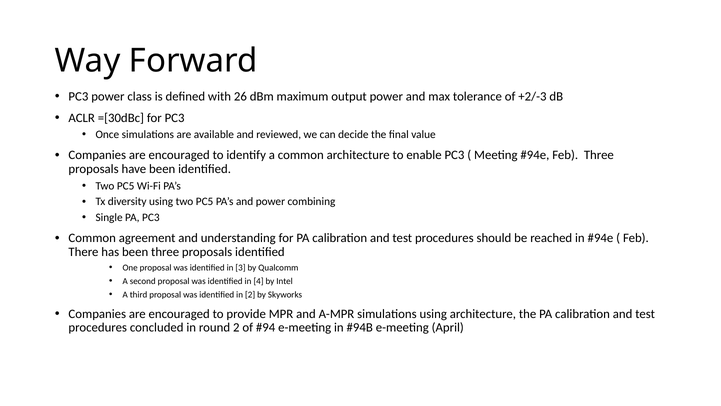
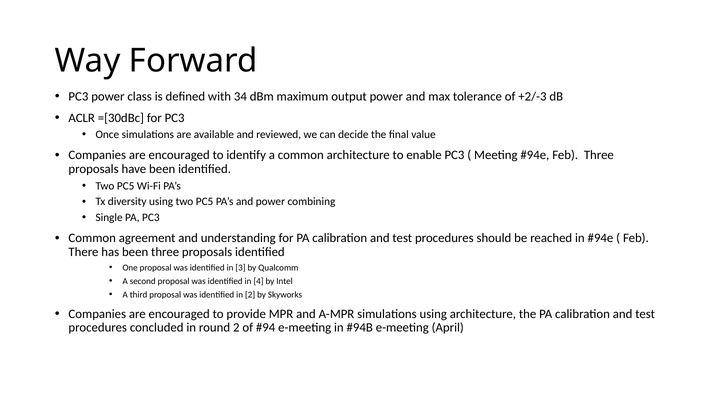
26: 26 -> 34 (240, 97)
